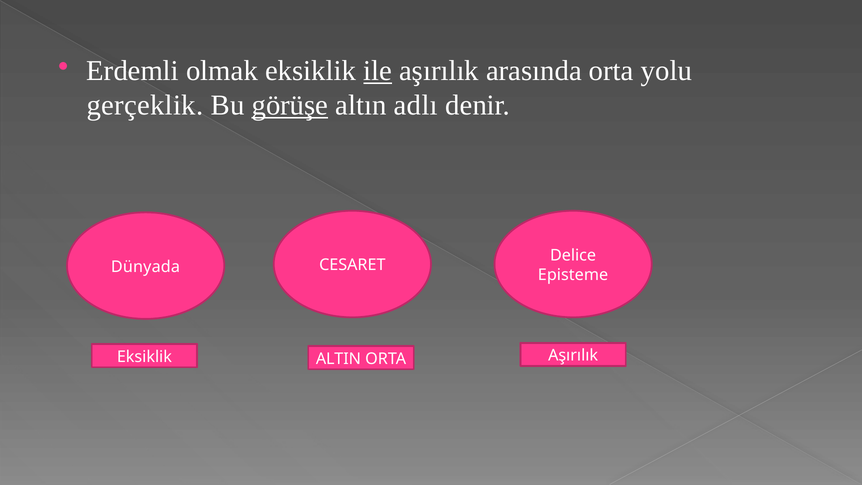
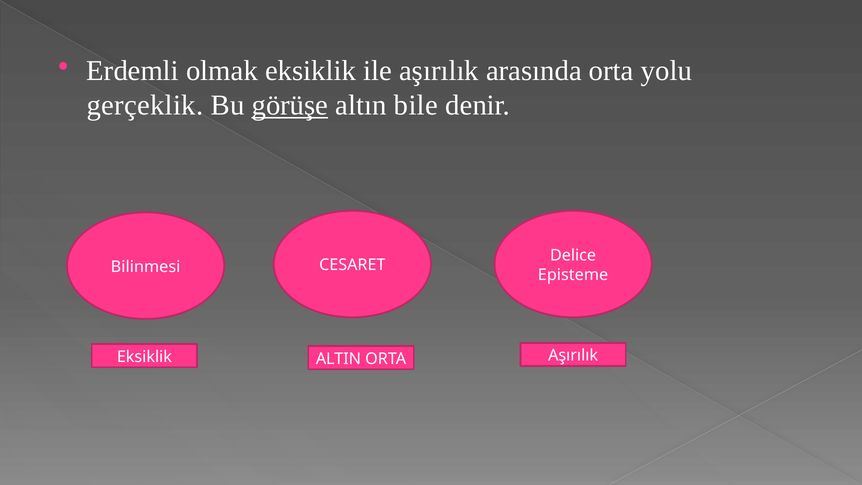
ile underline: present -> none (378, 71)
adlı: adlı -> bile (416, 105)
Dünyada: Dünyada -> Bilinmesi (146, 267)
